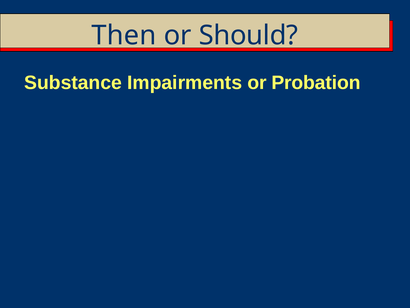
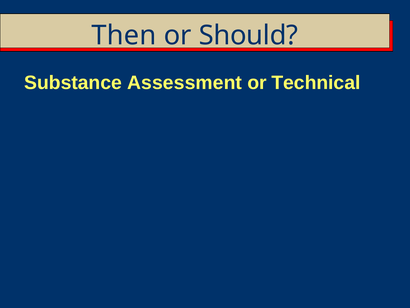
Impairments: Impairments -> Assessment (185, 83)
Probation: Probation -> Technical (316, 83)
